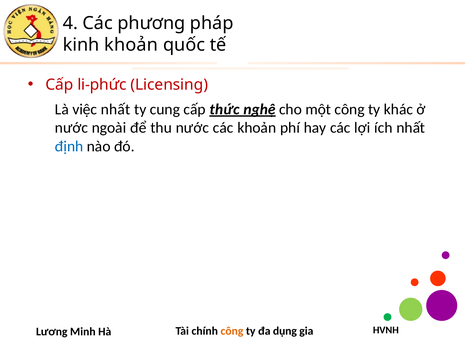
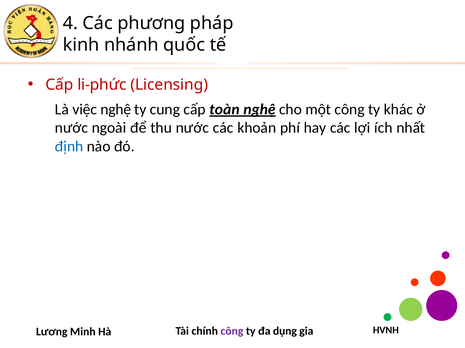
kinh khoản: khoản -> nhánh (131, 45)
việc nhất: nhất -> nghệ (116, 110)
thức: thức -> toàn (224, 110)
công colour: orange -> purple (232, 332)
